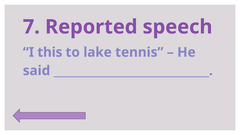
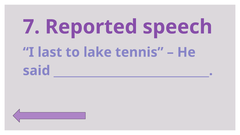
this: this -> last (50, 52)
